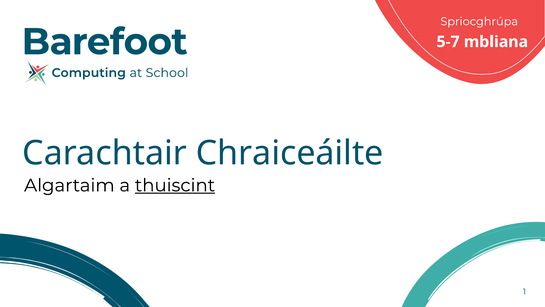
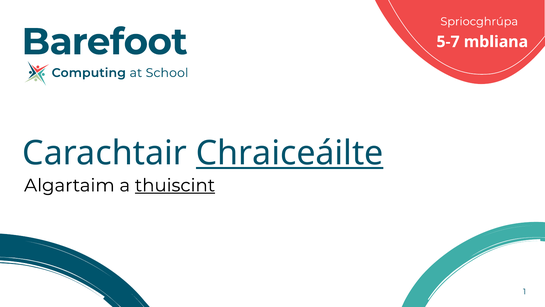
Chraiceáilte underline: none -> present (290, 153)
